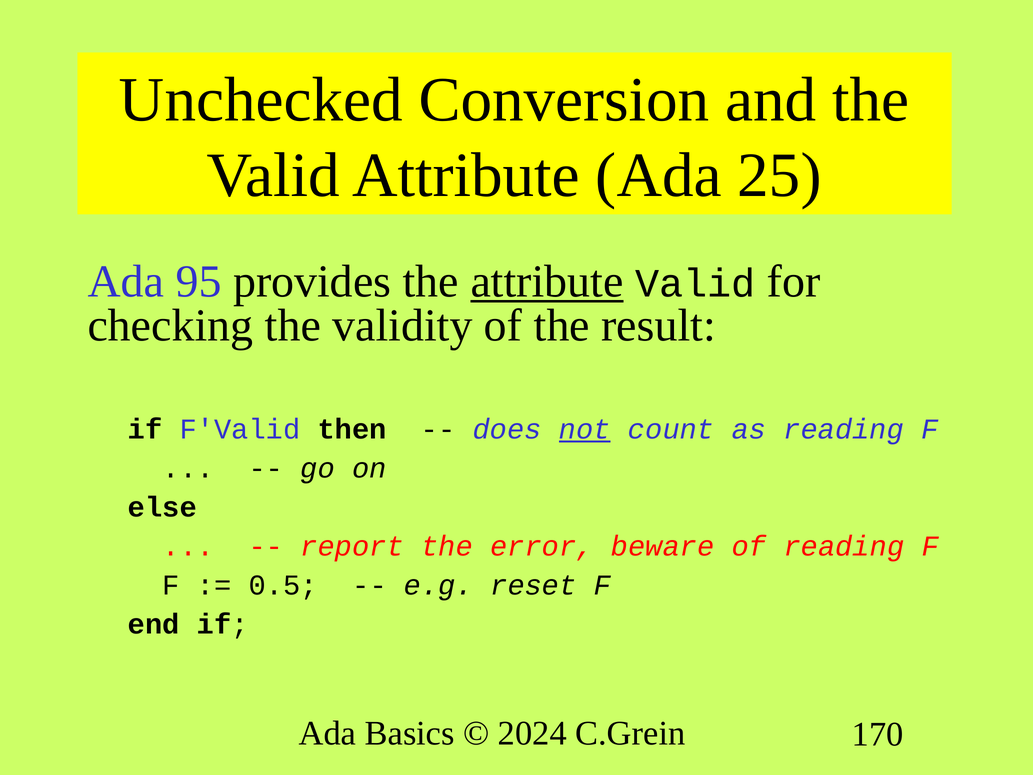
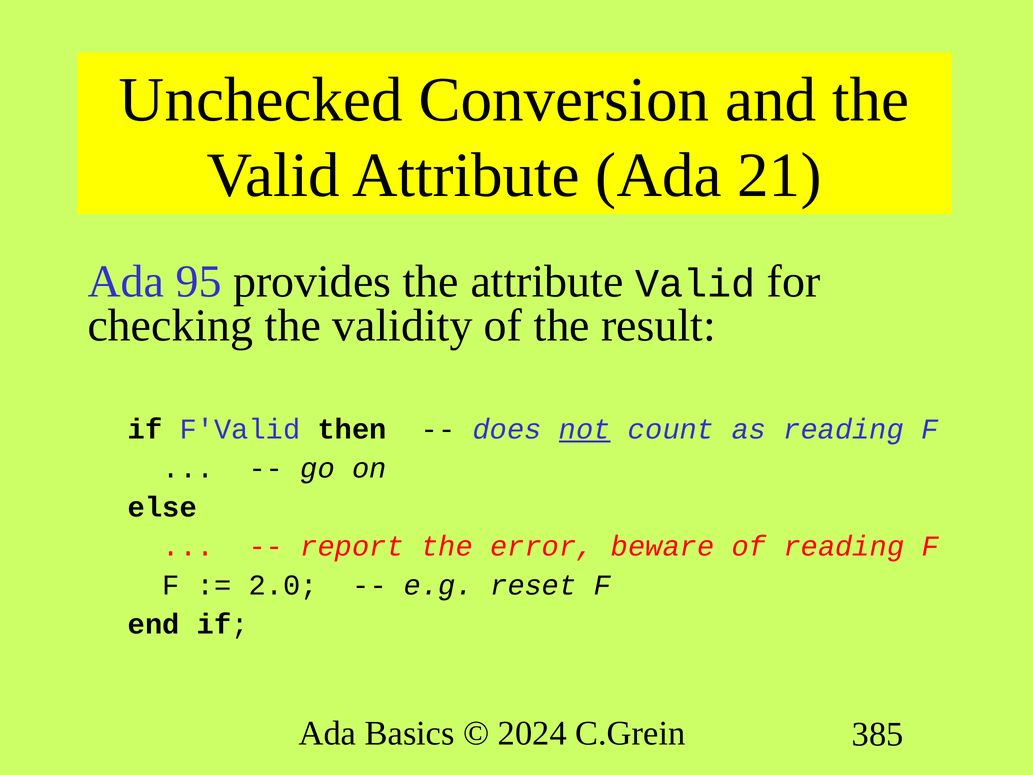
25: 25 -> 21 (779, 176)
attribute underline: present -> none (547, 281)
0.5: 0.5 -> 2.0 (283, 585)
170: 170 -> 385 (878, 734)
